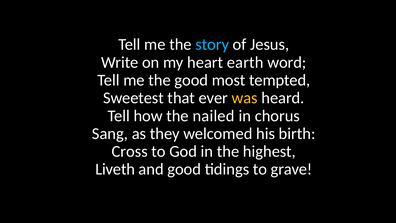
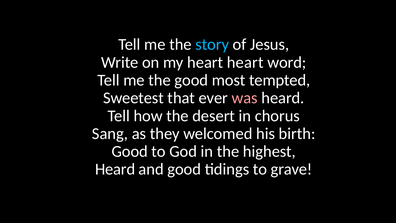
heart earth: earth -> heart (245, 62)
was colour: yellow -> pink (245, 98)
nailed: nailed -> desert (214, 116)
Cross: Cross -> Good (130, 151)
Liveth: Liveth -> Heard (115, 169)
